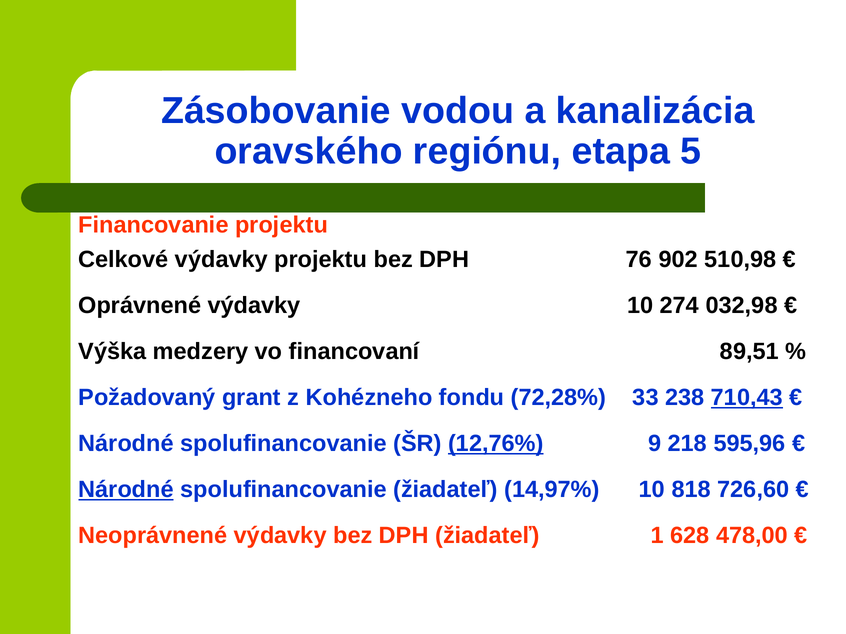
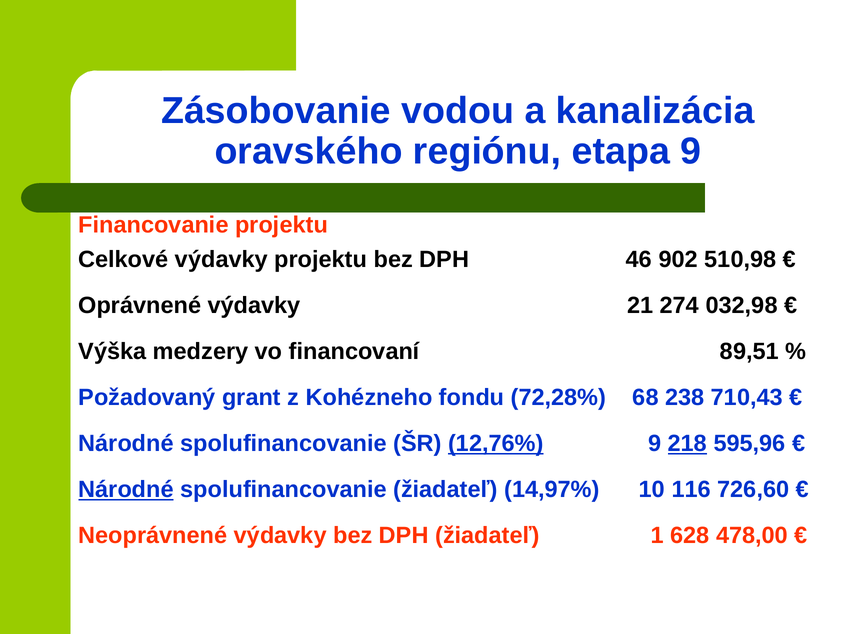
etapa 5: 5 -> 9 (691, 151)
76: 76 -> 46 (639, 259)
výdavky 10: 10 -> 21 (640, 306)
33: 33 -> 68 (645, 398)
710,43 underline: present -> none (747, 398)
218 underline: none -> present (687, 444)
818: 818 -> 116 (691, 490)
